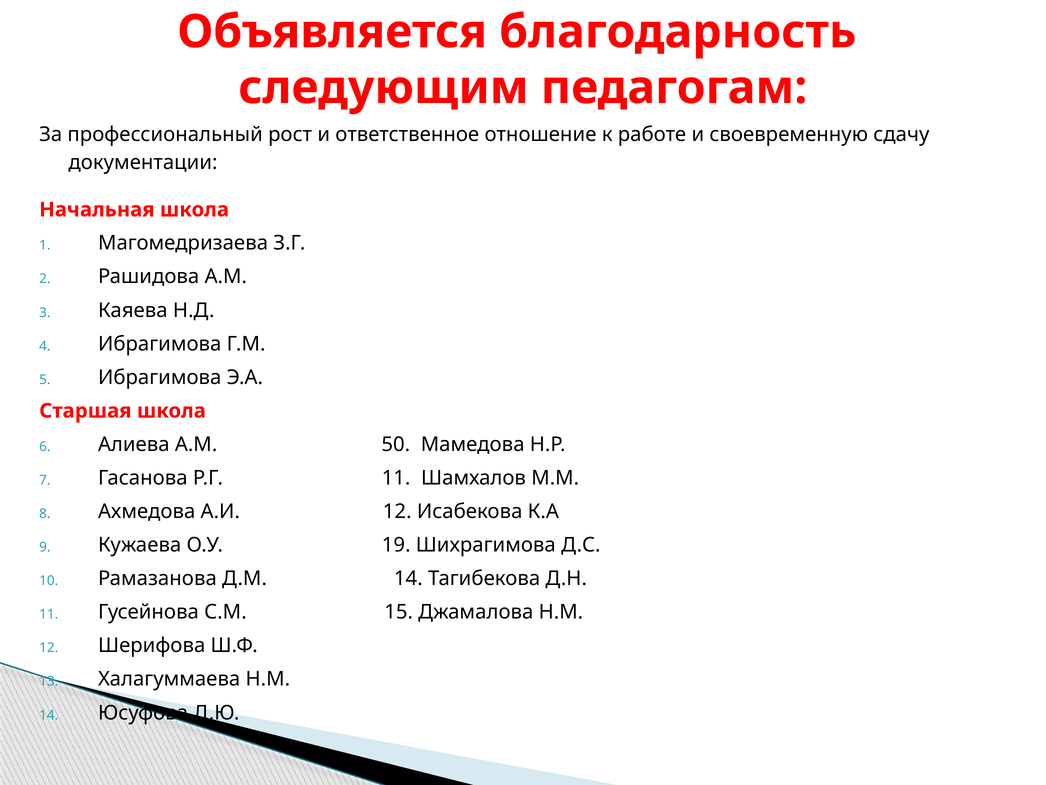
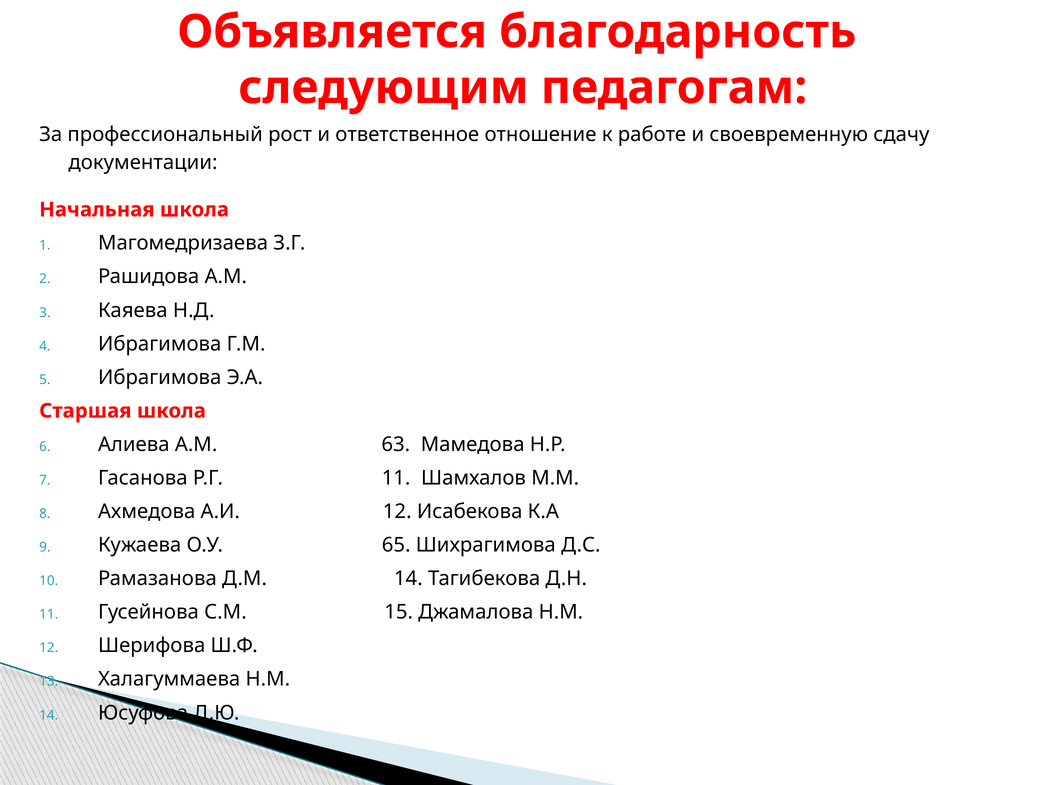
50: 50 -> 63 (396, 444)
19: 19 -> 65 (396, 545)
